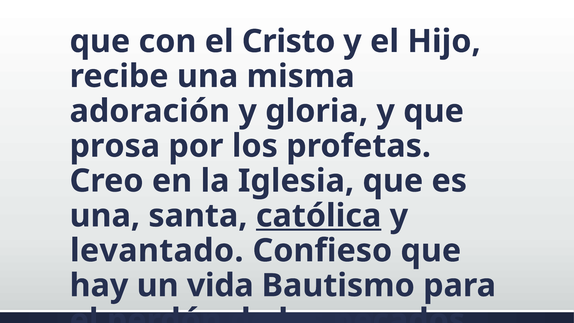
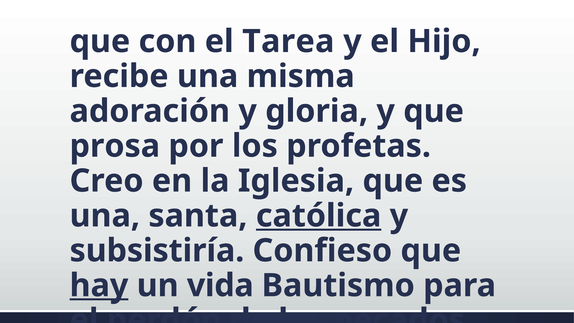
Cristo: Cristo -> Tarea (288, 41)
levantado: levantado -> subsistiría (157, 251)
hay underline: none -> present (99, 285)
